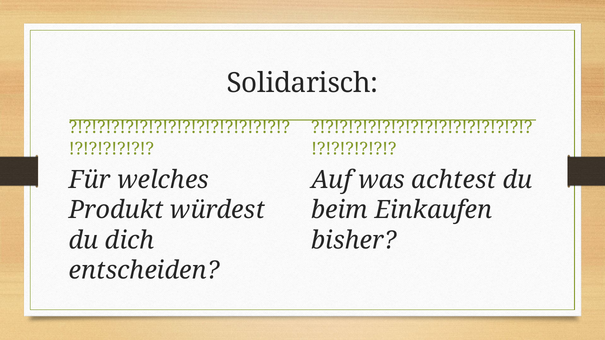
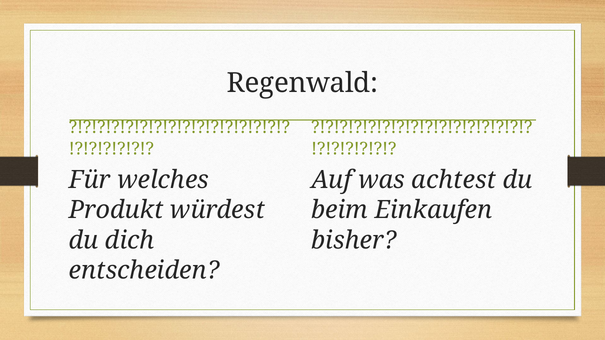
Solidarisch: Solidarisch -> Regenwald (303, 83)
